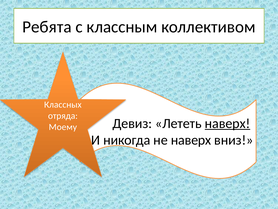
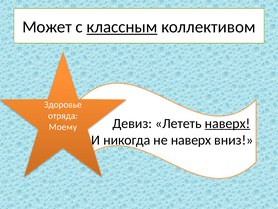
Ребята: Ребята -> Может (47, 27)
классным underline: none -> present (122, 27)
Классных: Классных -> Здоровье (63, 104)
